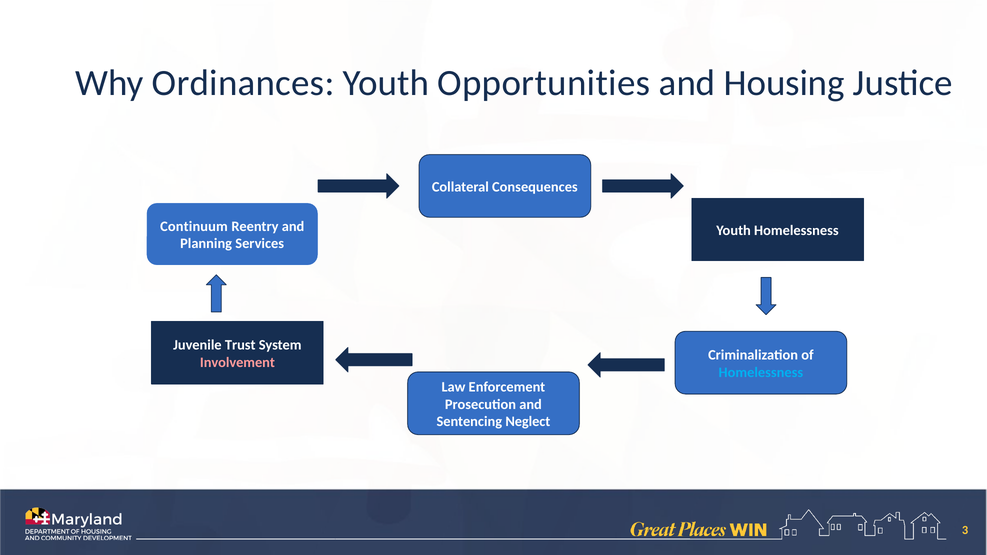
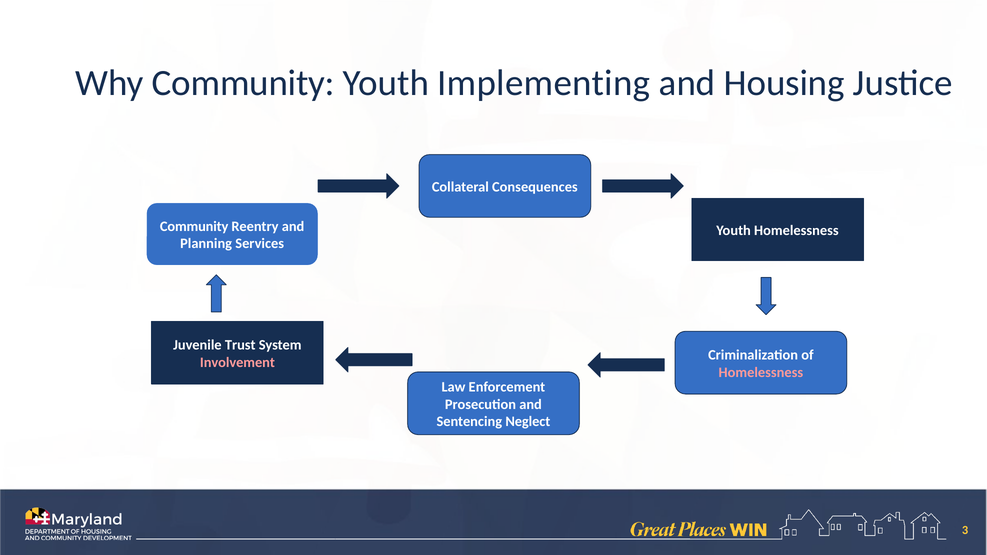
Why Ordinances: Ordinances -> Community (243, 83)
Opportunities: Opportunities -> Implementing (544, 83)
Continuum: Continuum -> Community (194, 226)
Homelessness colour: light blue -> pink (761, 372)
